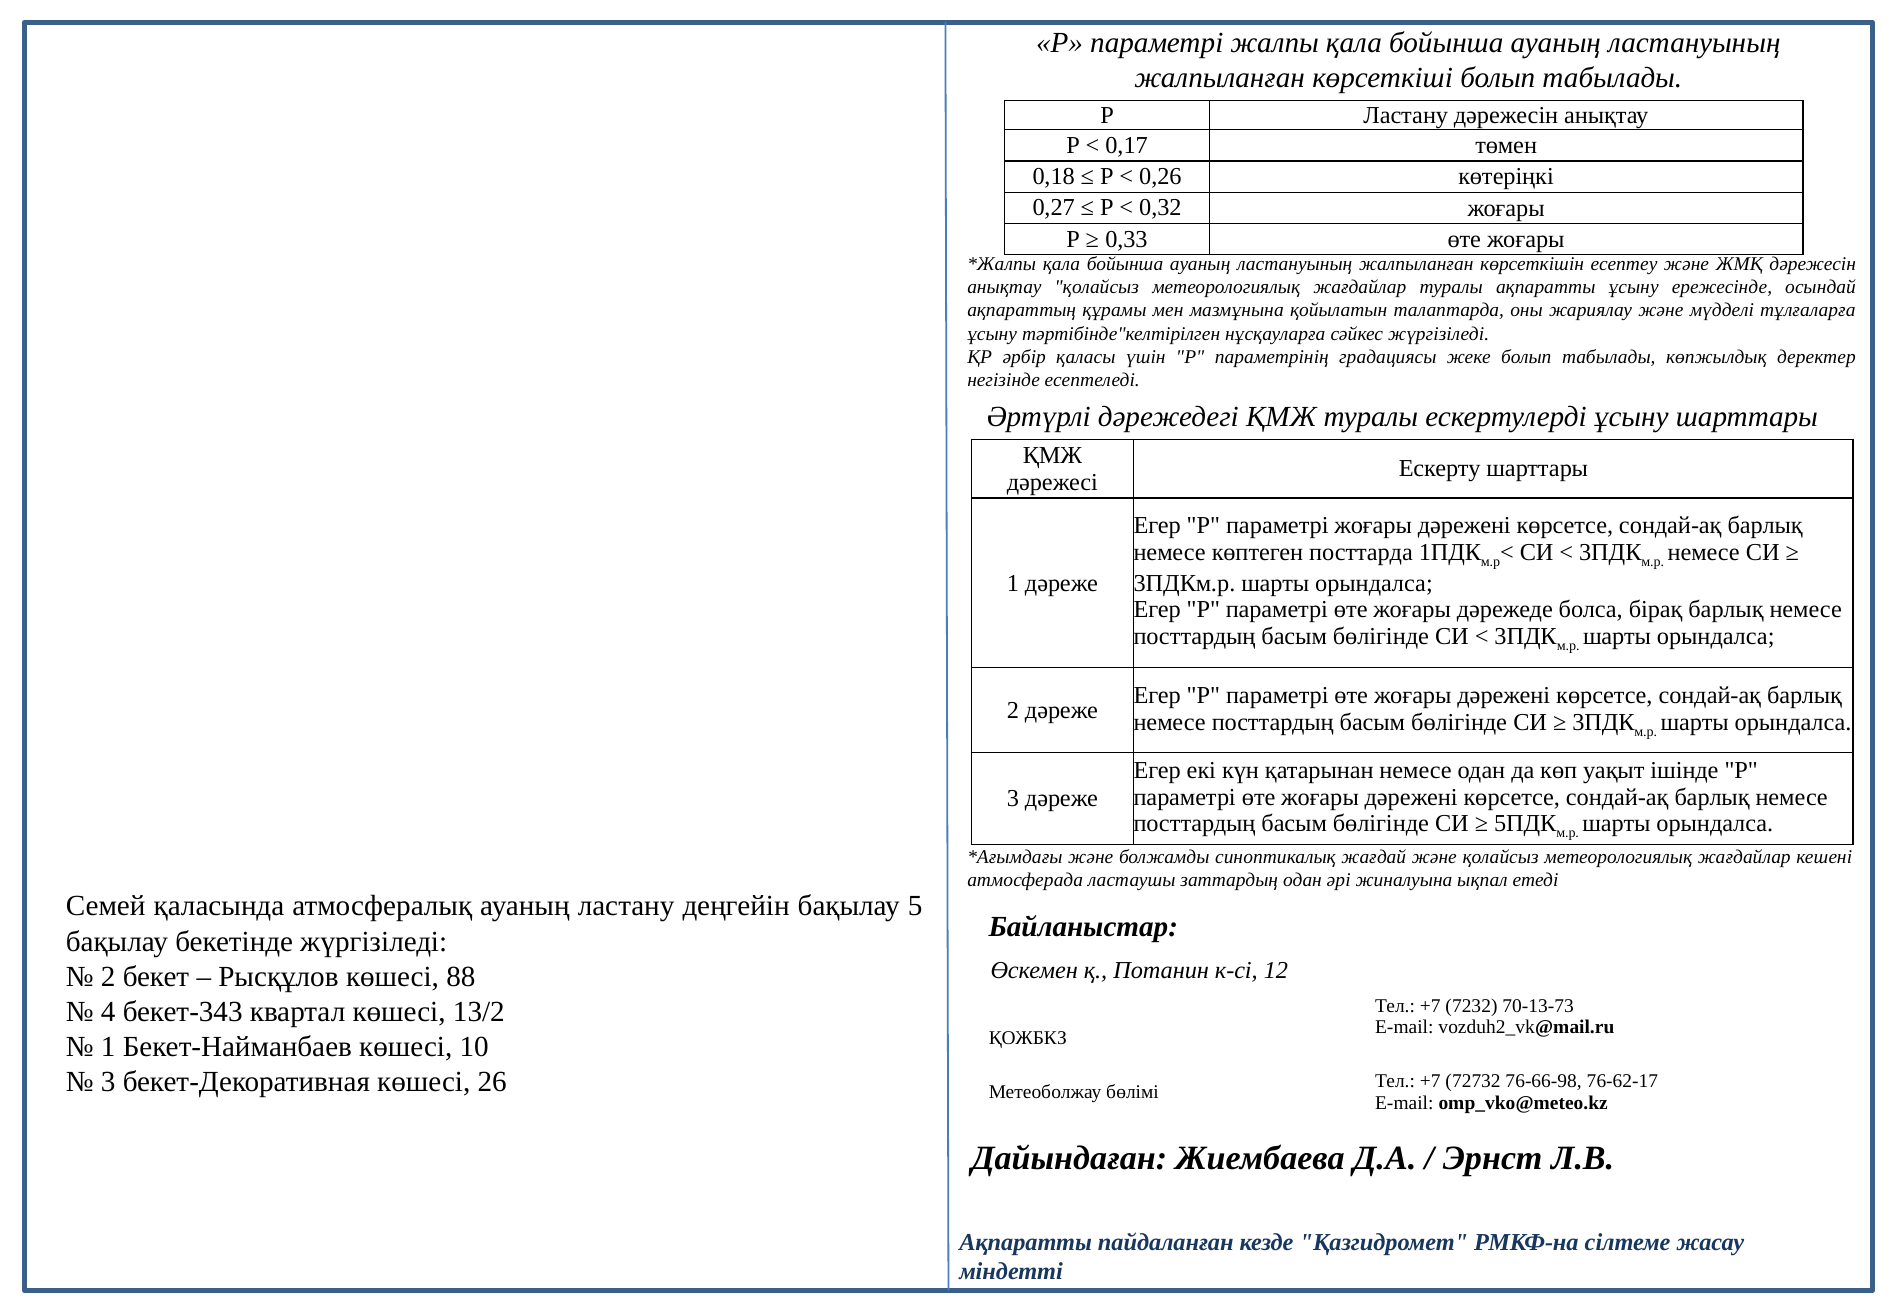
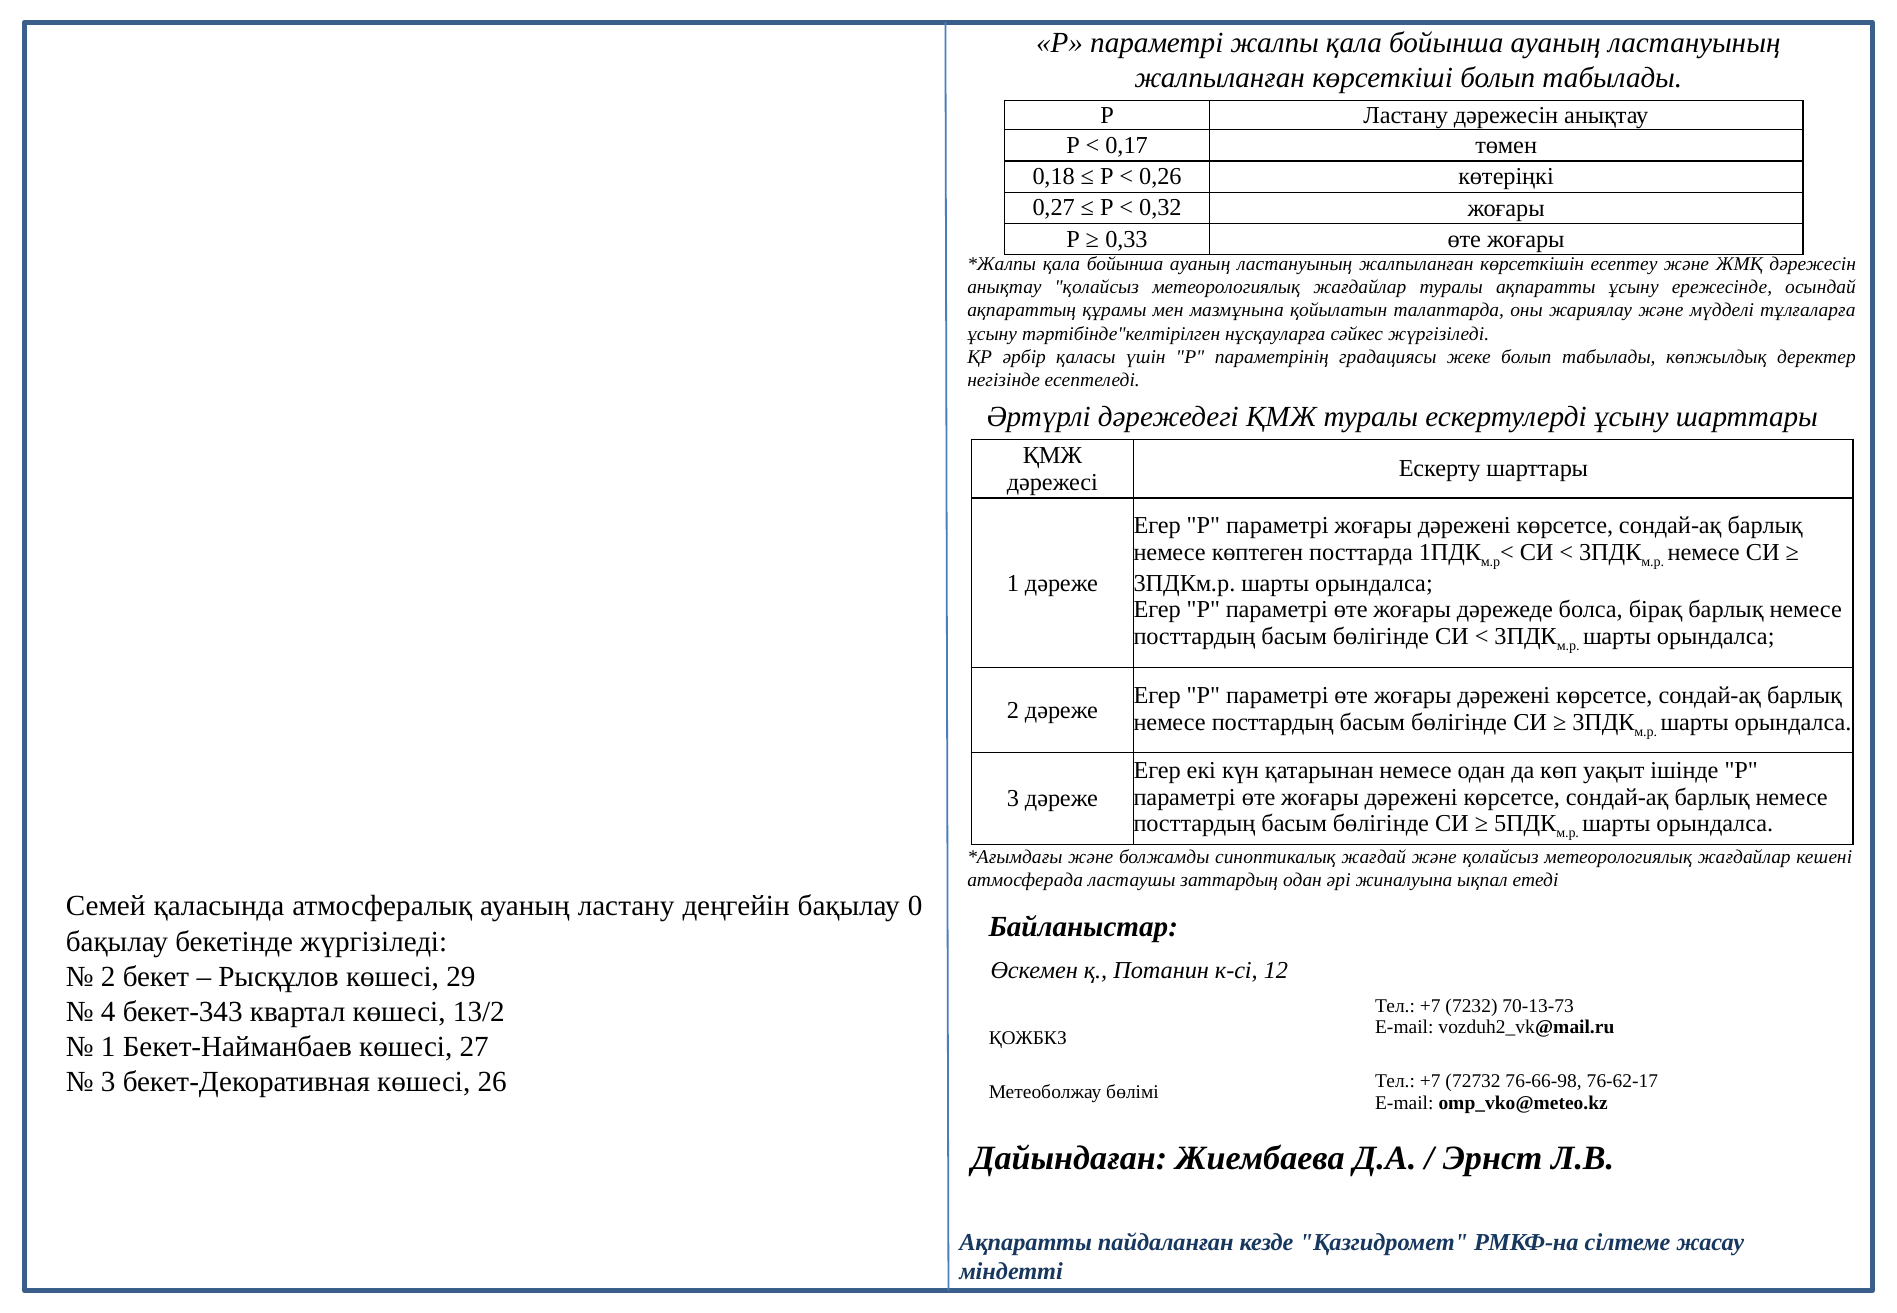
5: 5 -> 0 (915, 907)
88: 88 -> 29 (461, 977)
10: 10 -> 27 (474, 1047)
